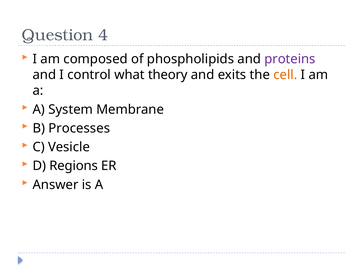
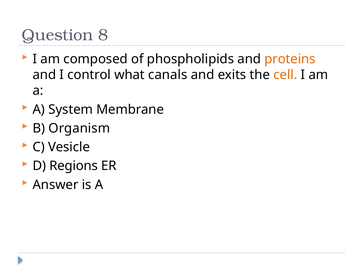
4: 4 -> 8 (103, 35)
proteins colour: purple -> orange (290, 59)
theory: theory -> canals (168, 75)
Processes: Processes -> Organism (79, 128)
